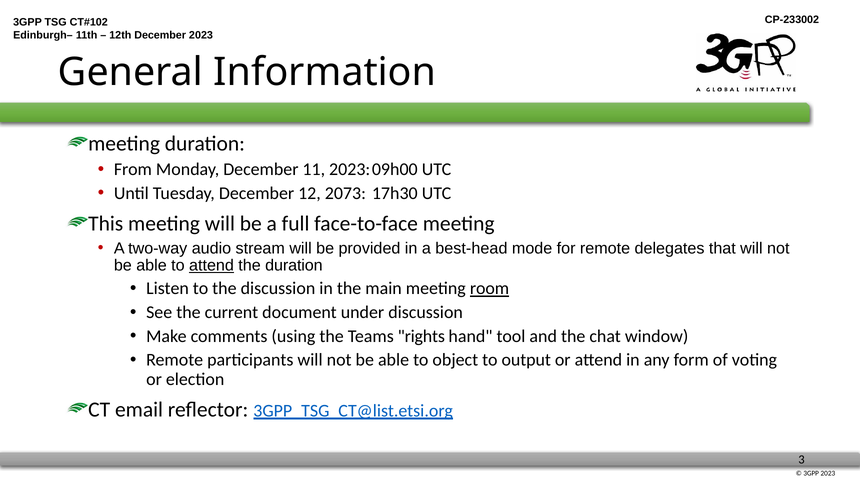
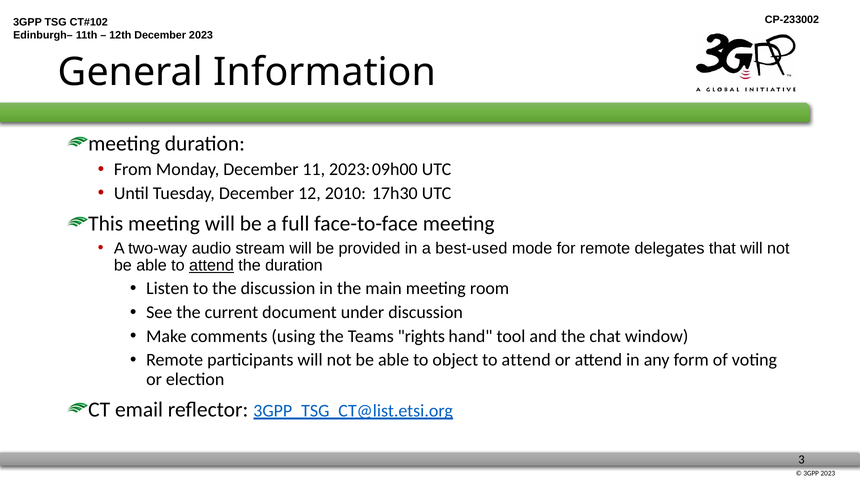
2073: 2073 -> 2010 (345, 193)
best-head: best-head -> best-used (471, 248)
room underline: present -> none (489, 288)
object to output: output -> attend (526, 360)
